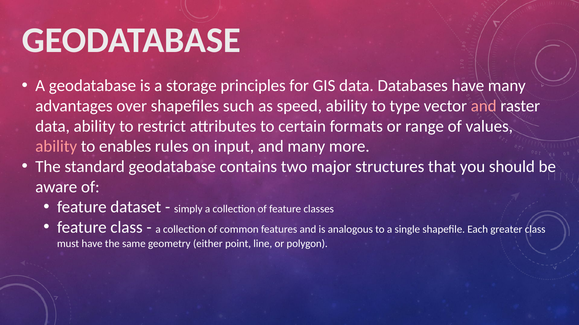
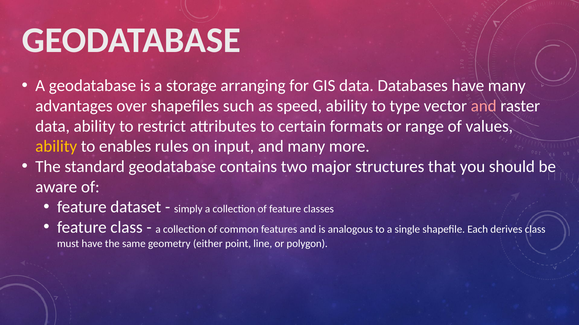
principles: principles -> arranging (253, 86)
ability colour: pink -> yellow (56, 147)
greater: greater -> derives (506, 230)
